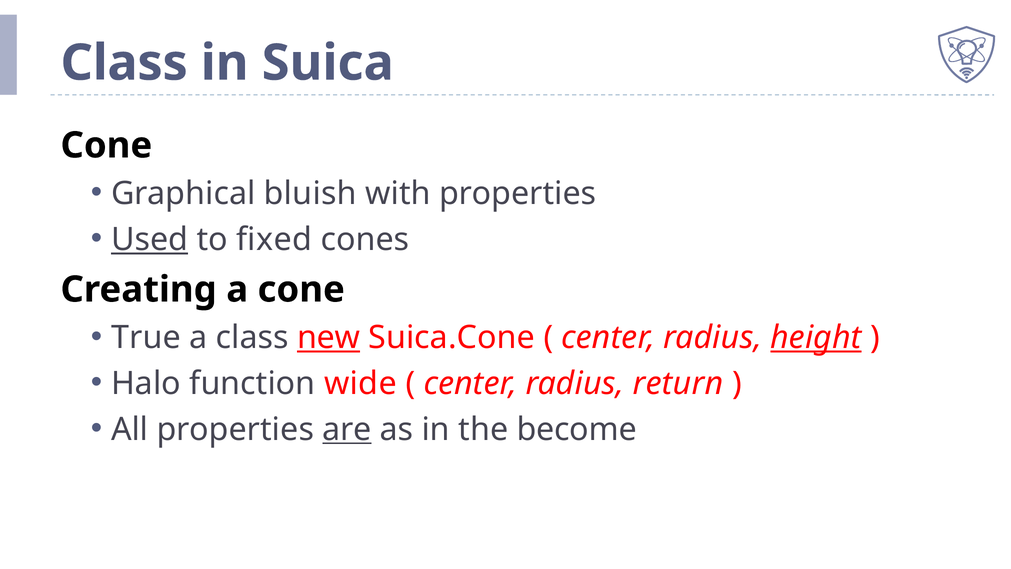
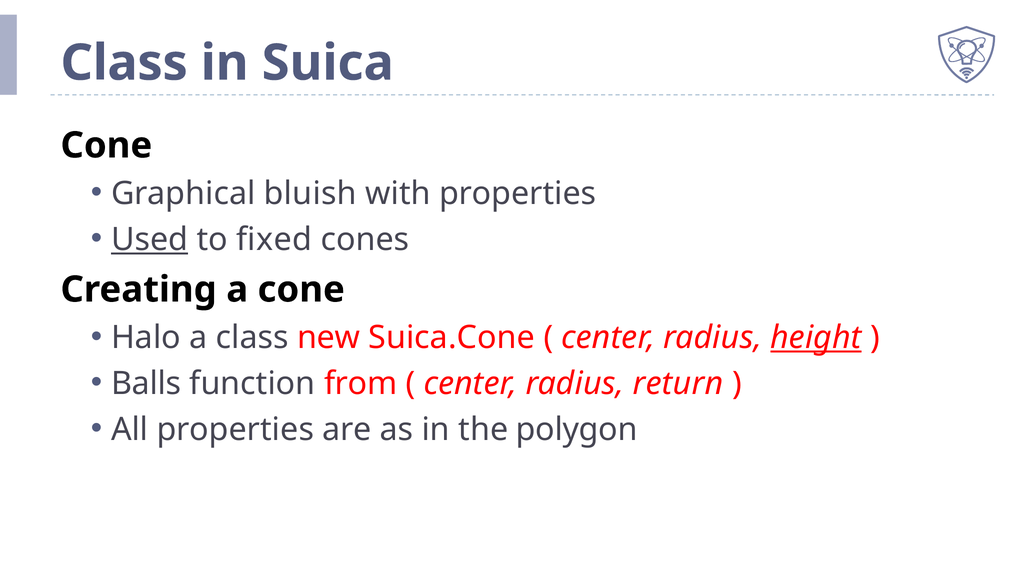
True: True -> Halo (146, 337)
new underline: present -> none (329, 337)
Halo: Halo -> Balls (146, 383)
wide: wide -> from (361, 383)
are underline: present -> none (347, 429)
become: become -> polygon (577, 429)
